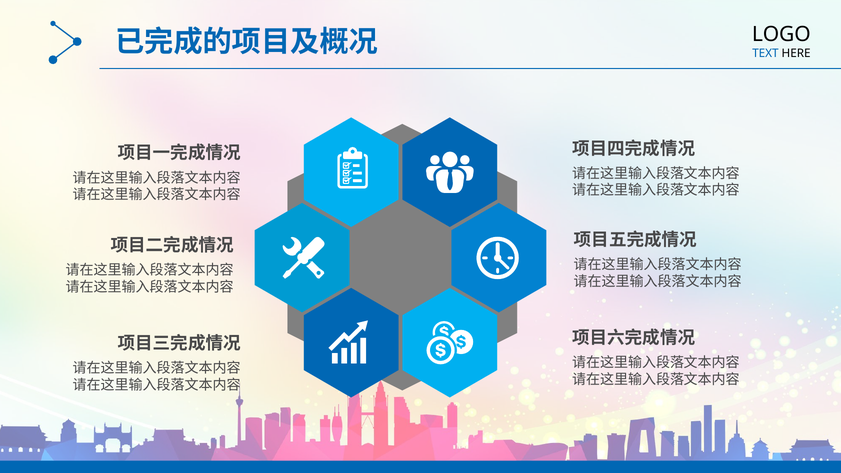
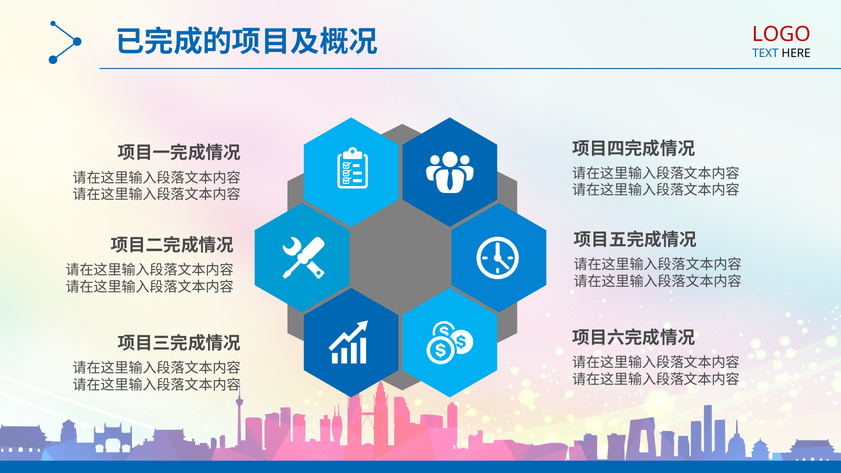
LOGO colour: black -> red (781, 34)
